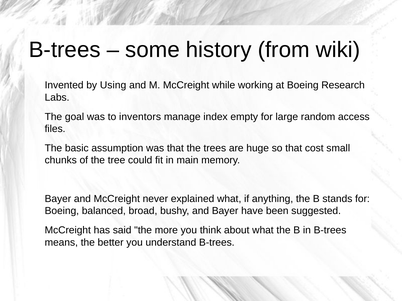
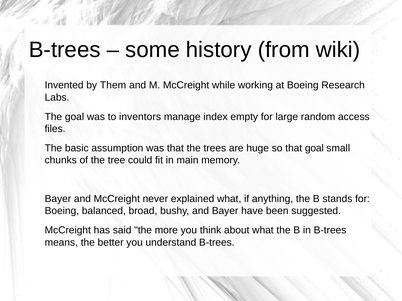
Using: Using -> Them (113, 85)
that cost: cost -> goal (314, 148)
